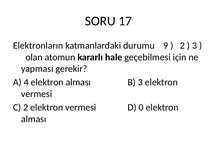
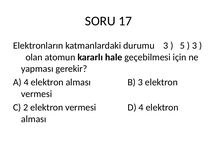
durumu 9: 9 -> 3 (166, 46)
2: 2 -> 5 (182, 46)
D 0: 0 -> 4 (141, 107)
